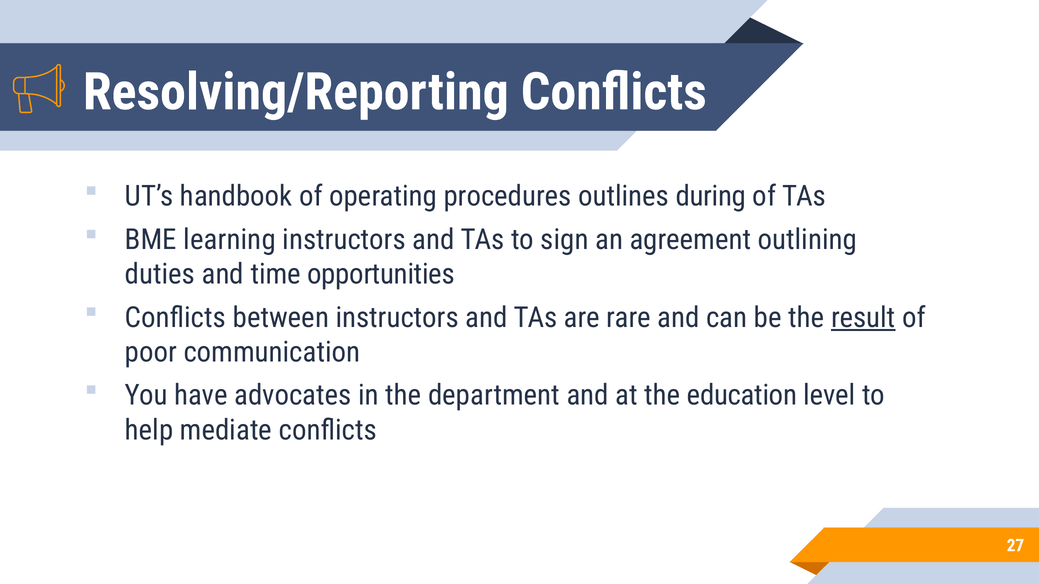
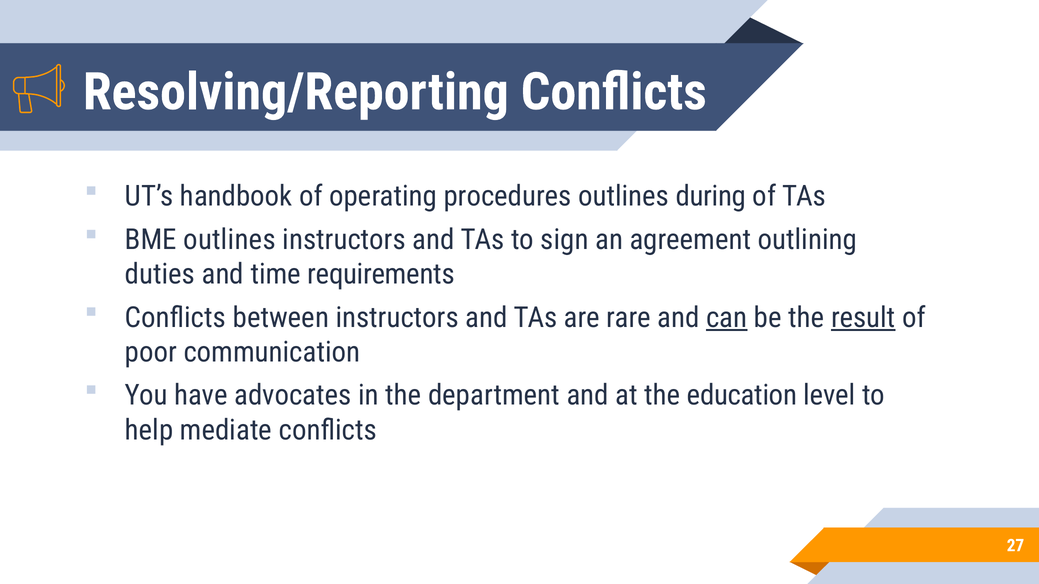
BME learning: learning -> outlines (230, 240)
opportunities: opportunities -> requirements (381, 274)
can underline: none -> present (727, 318)
